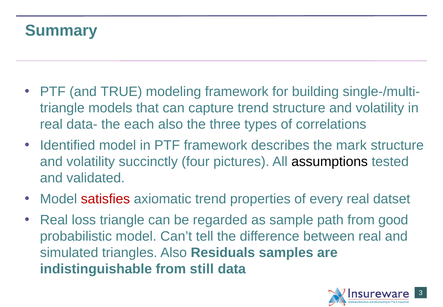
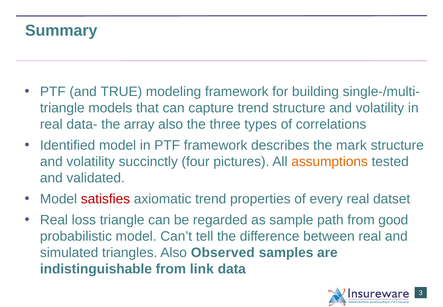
each: each -> array (139, 124)
assumptions colour: black -> orange (330, 162)
Residuals: Residuals -> Observed (223, 252)
still: still -> link (202, 269)
